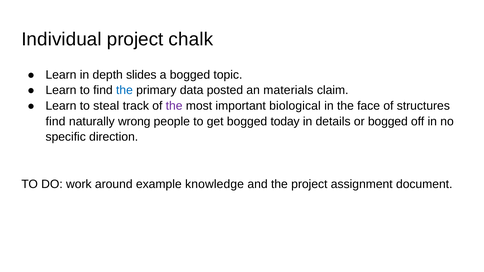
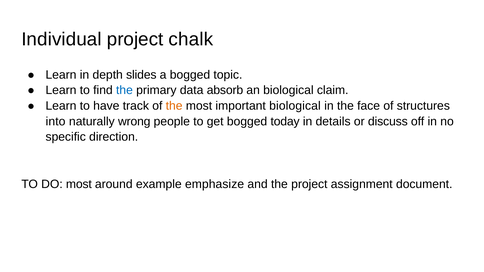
posted: posted -> absorb (225, 90)
an materials: materials -> biological (288, 90)
steal: steal -> have (106, 106)
the colour: purple -> orange (174, 106)
find: find -> into (56, 122)
or bogged: bogged -> discuss (388, 122)
DO work: work -> most (79, 184)
knowledge: knowledge -> emphasize (215, 184)
